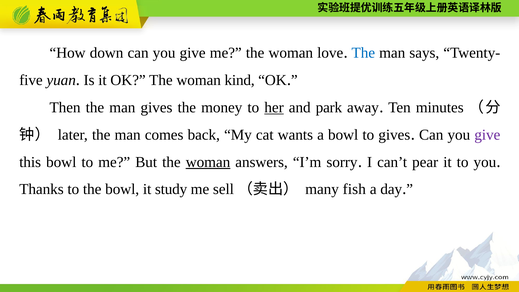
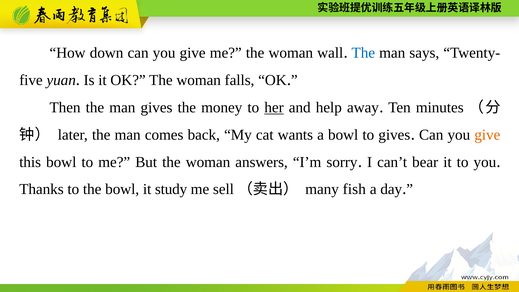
love: love -> wall (330, 53)
kind: kind -> falls (240, 80)
park: park -> help (329, 107)
give colour: purple -> orange (487, 135)
woman underline: present -> none (208, 162)
pear: pear -> bear (425, 162)
